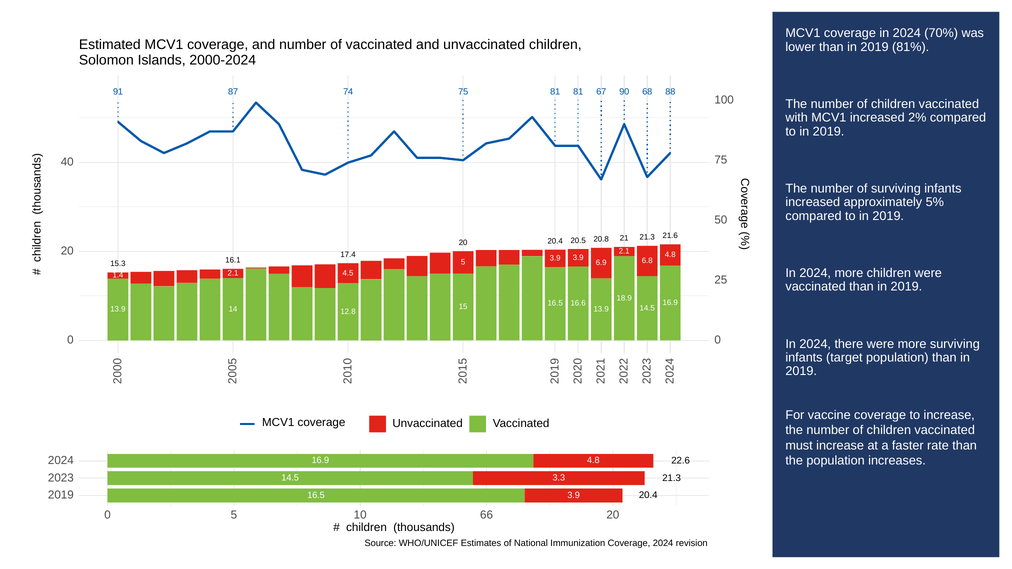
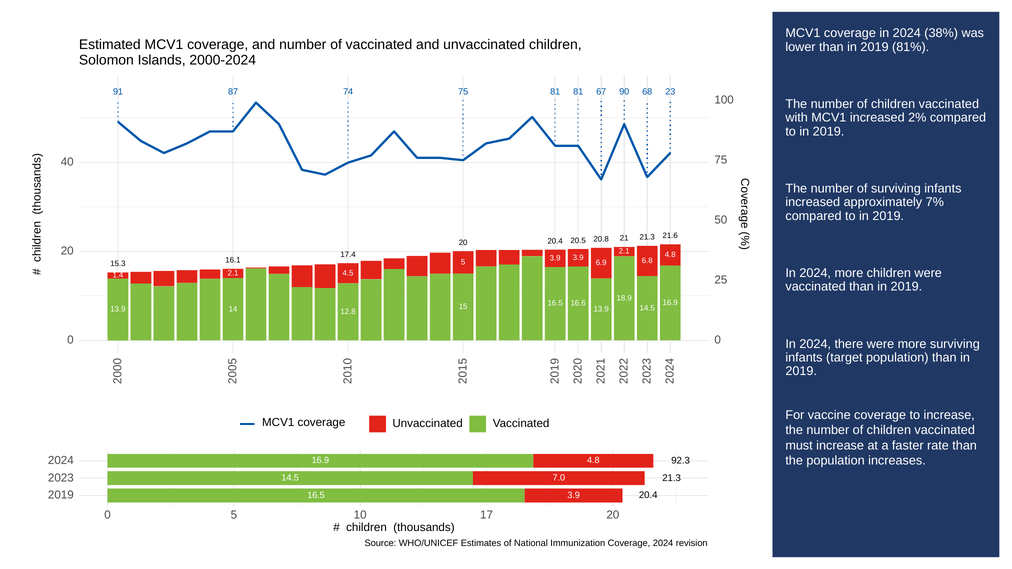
70%: 70% -> 38% (941, 33)
88: 88 -> 23 (670, 92)
5%: 5% -> 7% (935, 202)
22.6: 22.6 -> 92.3 (681, 461)
3.3: 3.3 -> 7.0 (559, 478)
66: 66 -> 17 (487, 515)
